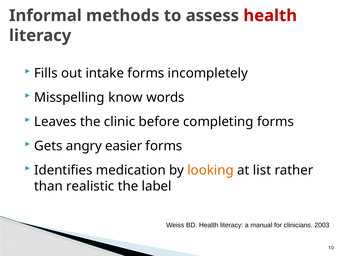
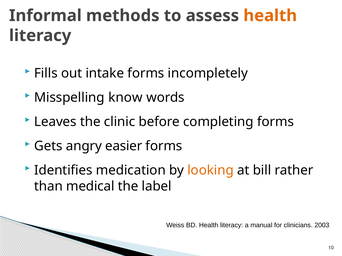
health colour: red -> orange (270, 16)
list: list -> bill (262, 171)
realistic: realistic -> medical (90, 187)
